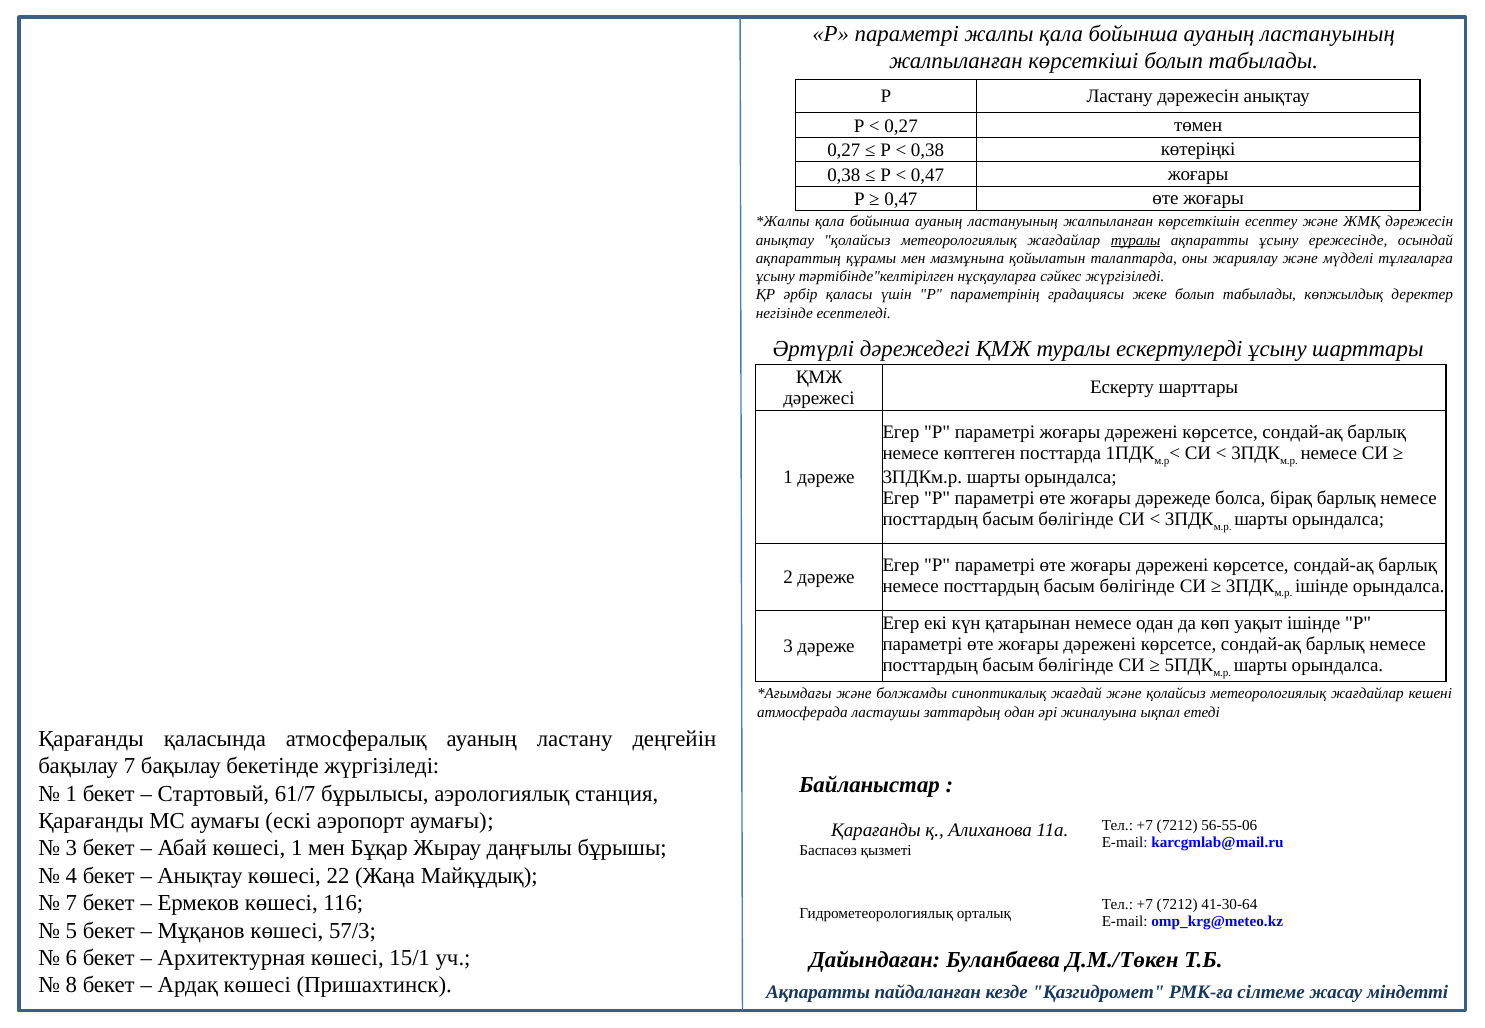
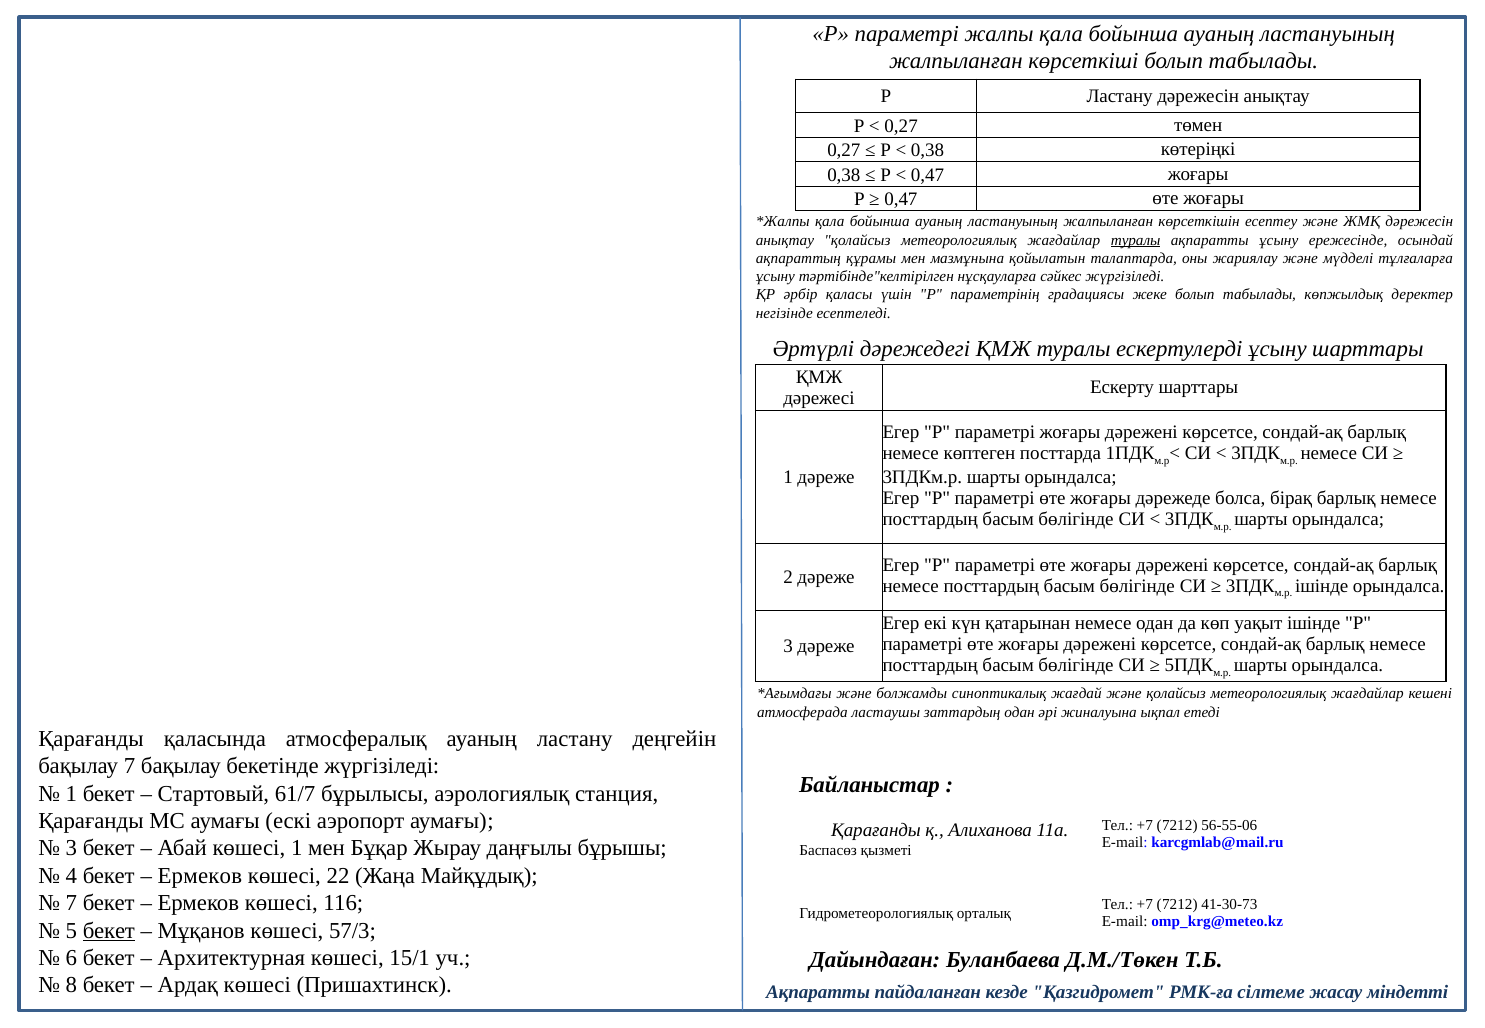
Анықтау: Анықтау -> Ермеков (200, 876)
41-30-64: 41-30-64 -> 41-30-73 (1229, 905)
бекет underline: none -> present (109, 931)
